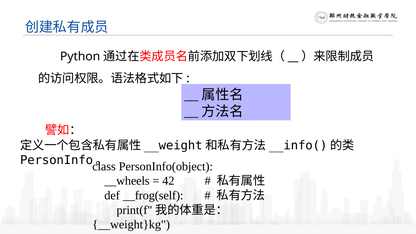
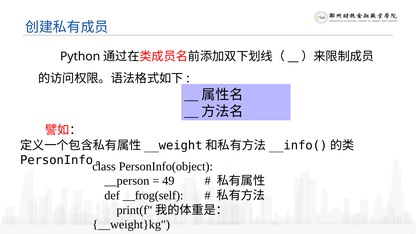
__wheels: __wheels -> __person (127, 181)
42: 42 -> 49 (168, 181)
